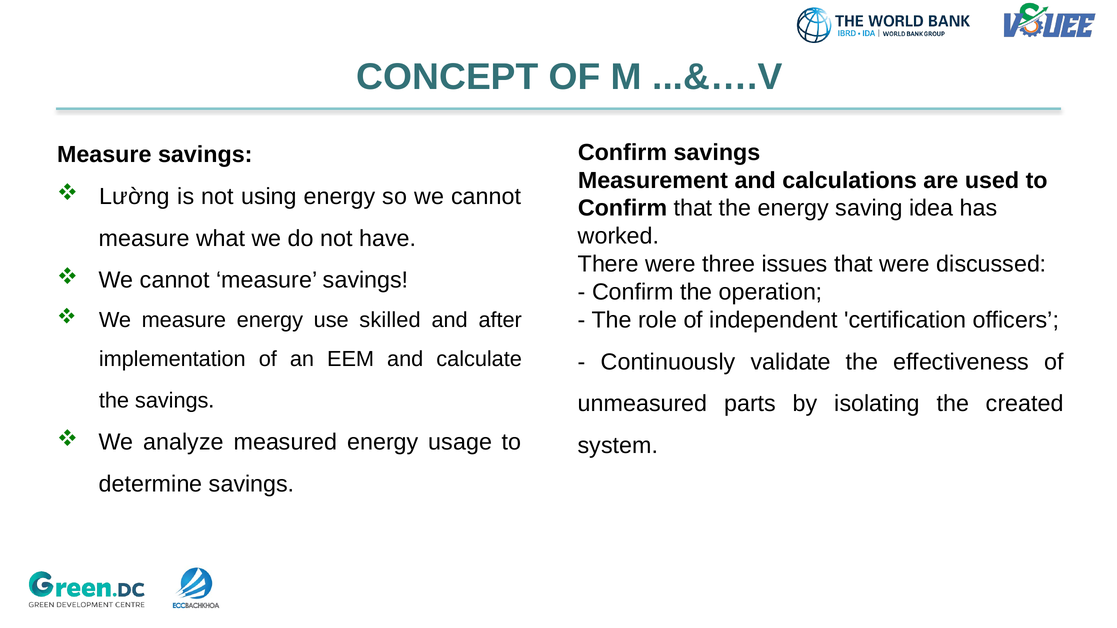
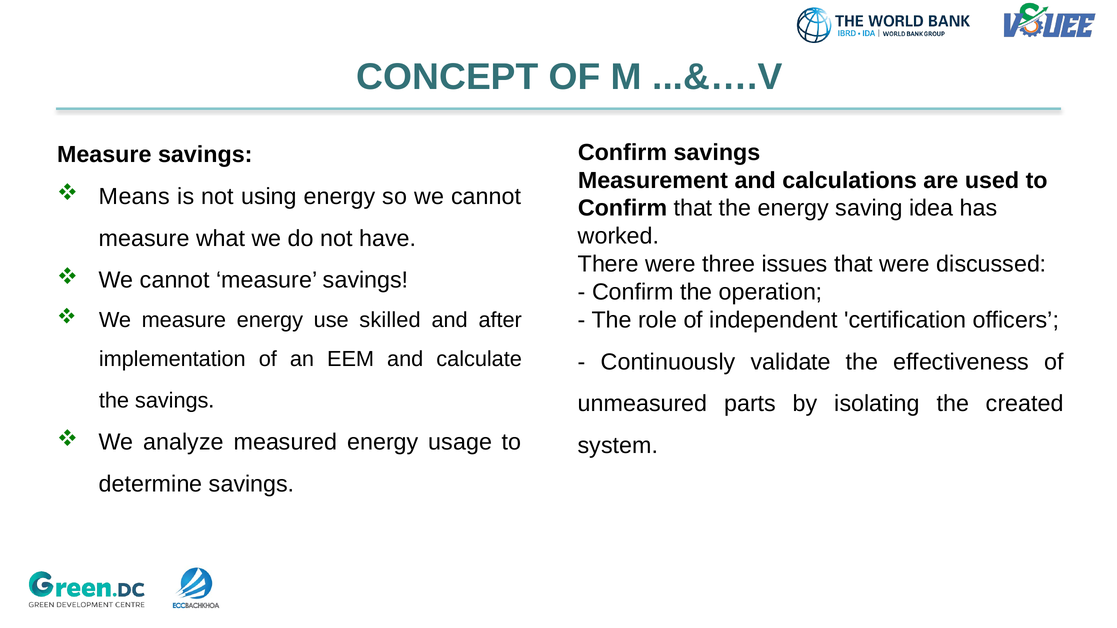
Lường: Lường -> Means (134, 197)
